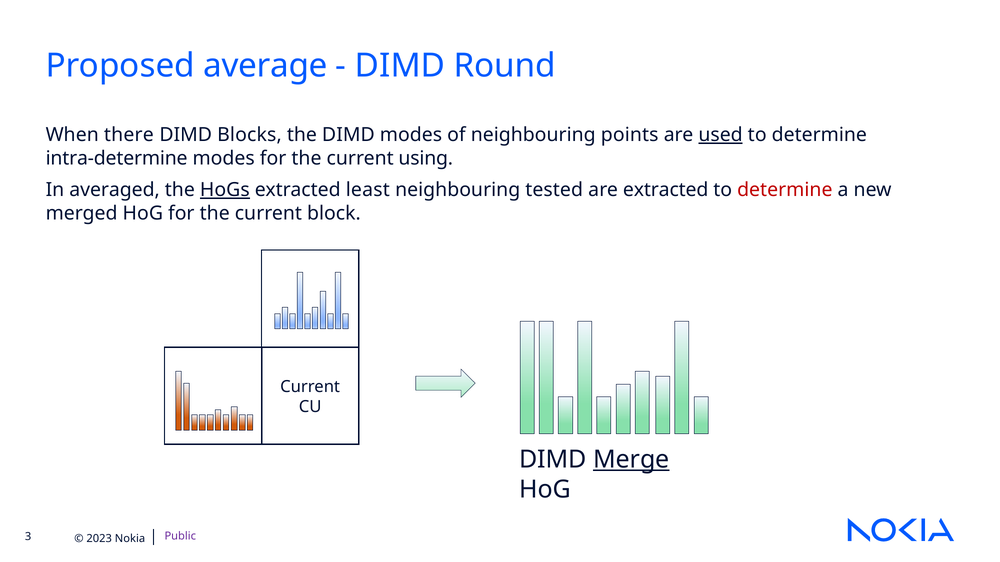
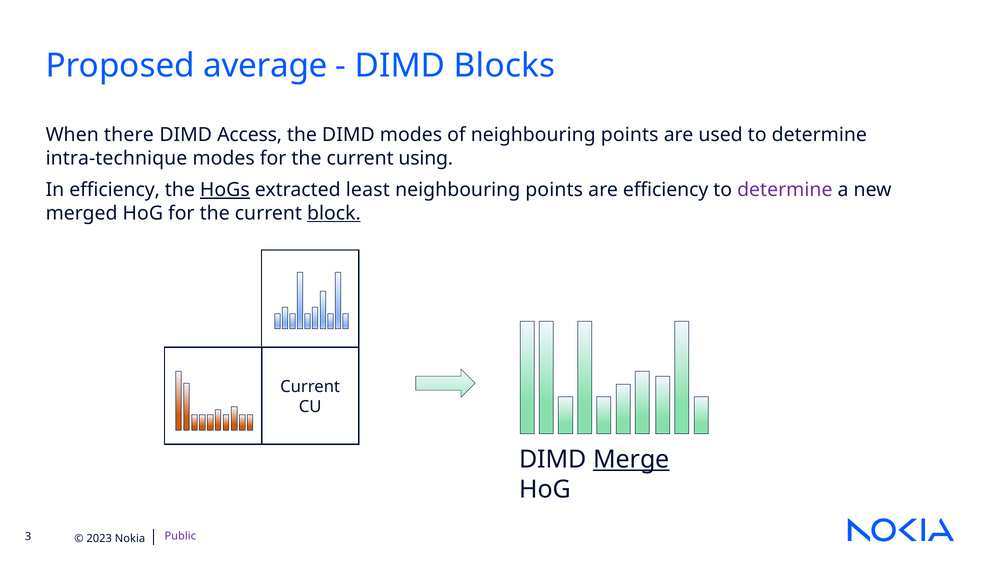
Round: Round -> Blocks (505, 66)
Blocks: Blocks -> Access (250, 135)
used underline: present -> none (721, 135)
intra-determine: intra-determine -> intra-technique (116, 158)
In averaged: averaged -> efficiency (115, 190)
tested: tested -> points (554, 190)
are extracted: extracted -> efficiency (666, 190)
determine colour: red -> purple (785, 190)
block underline: none -> present (334, 213)
